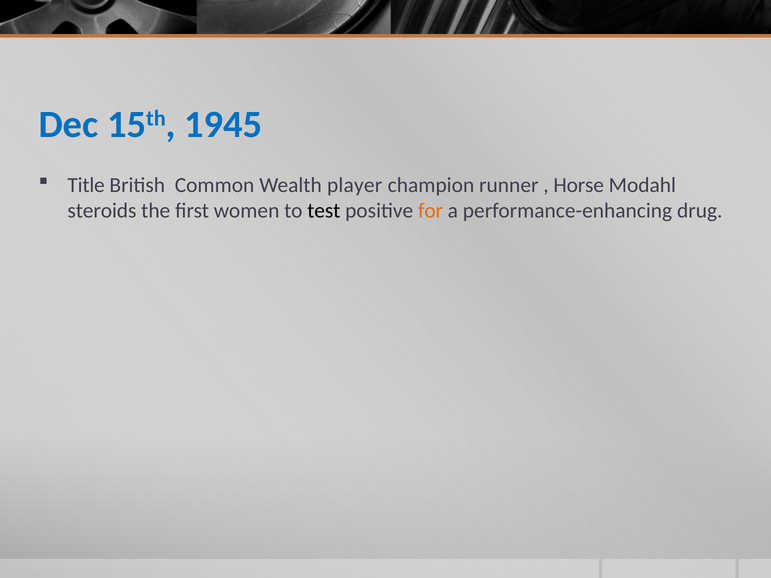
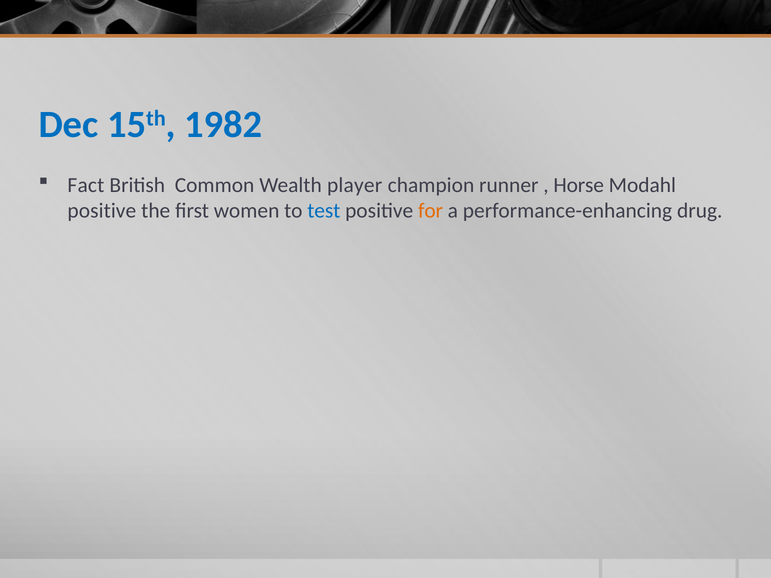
1945: 1945 -> 1982 (223, 125)
Title: Title -> Fact (86, 185)
steroids: steroids -> positive (102, 211)
test colour: black -> blue (324, 211)
